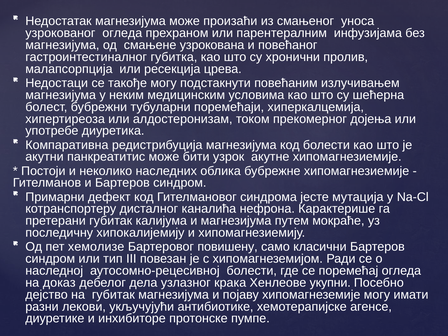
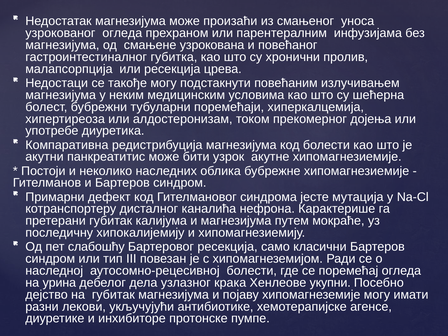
хемолизе: хемолизе -> слабошћу (96, 247)
Бартеровог повишену: повишену -> ресекција (228, 247)
доказ: доказ -> урина (59, 283)
